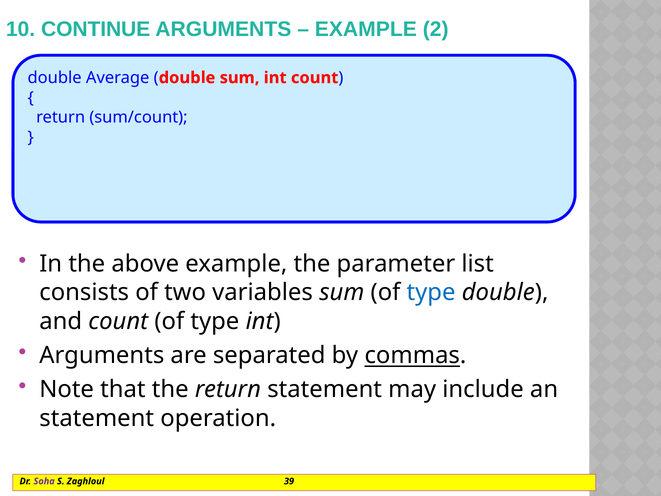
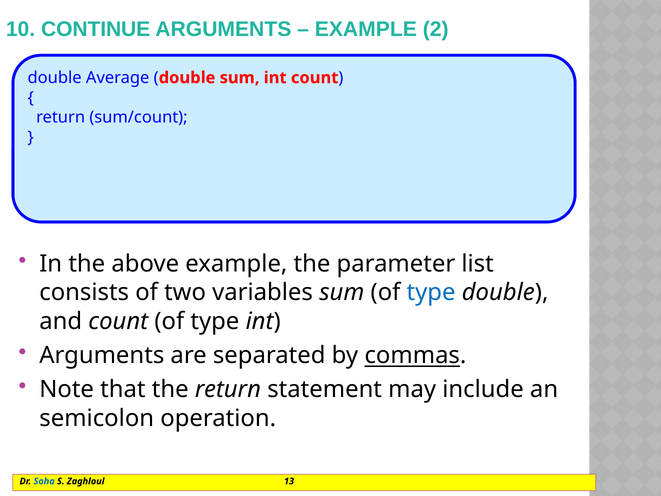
statement: statement -> semicolon (97, 418)
Soha colour: purple -> blue (44, 481)
39: 39 -> 13 (289, 481)
